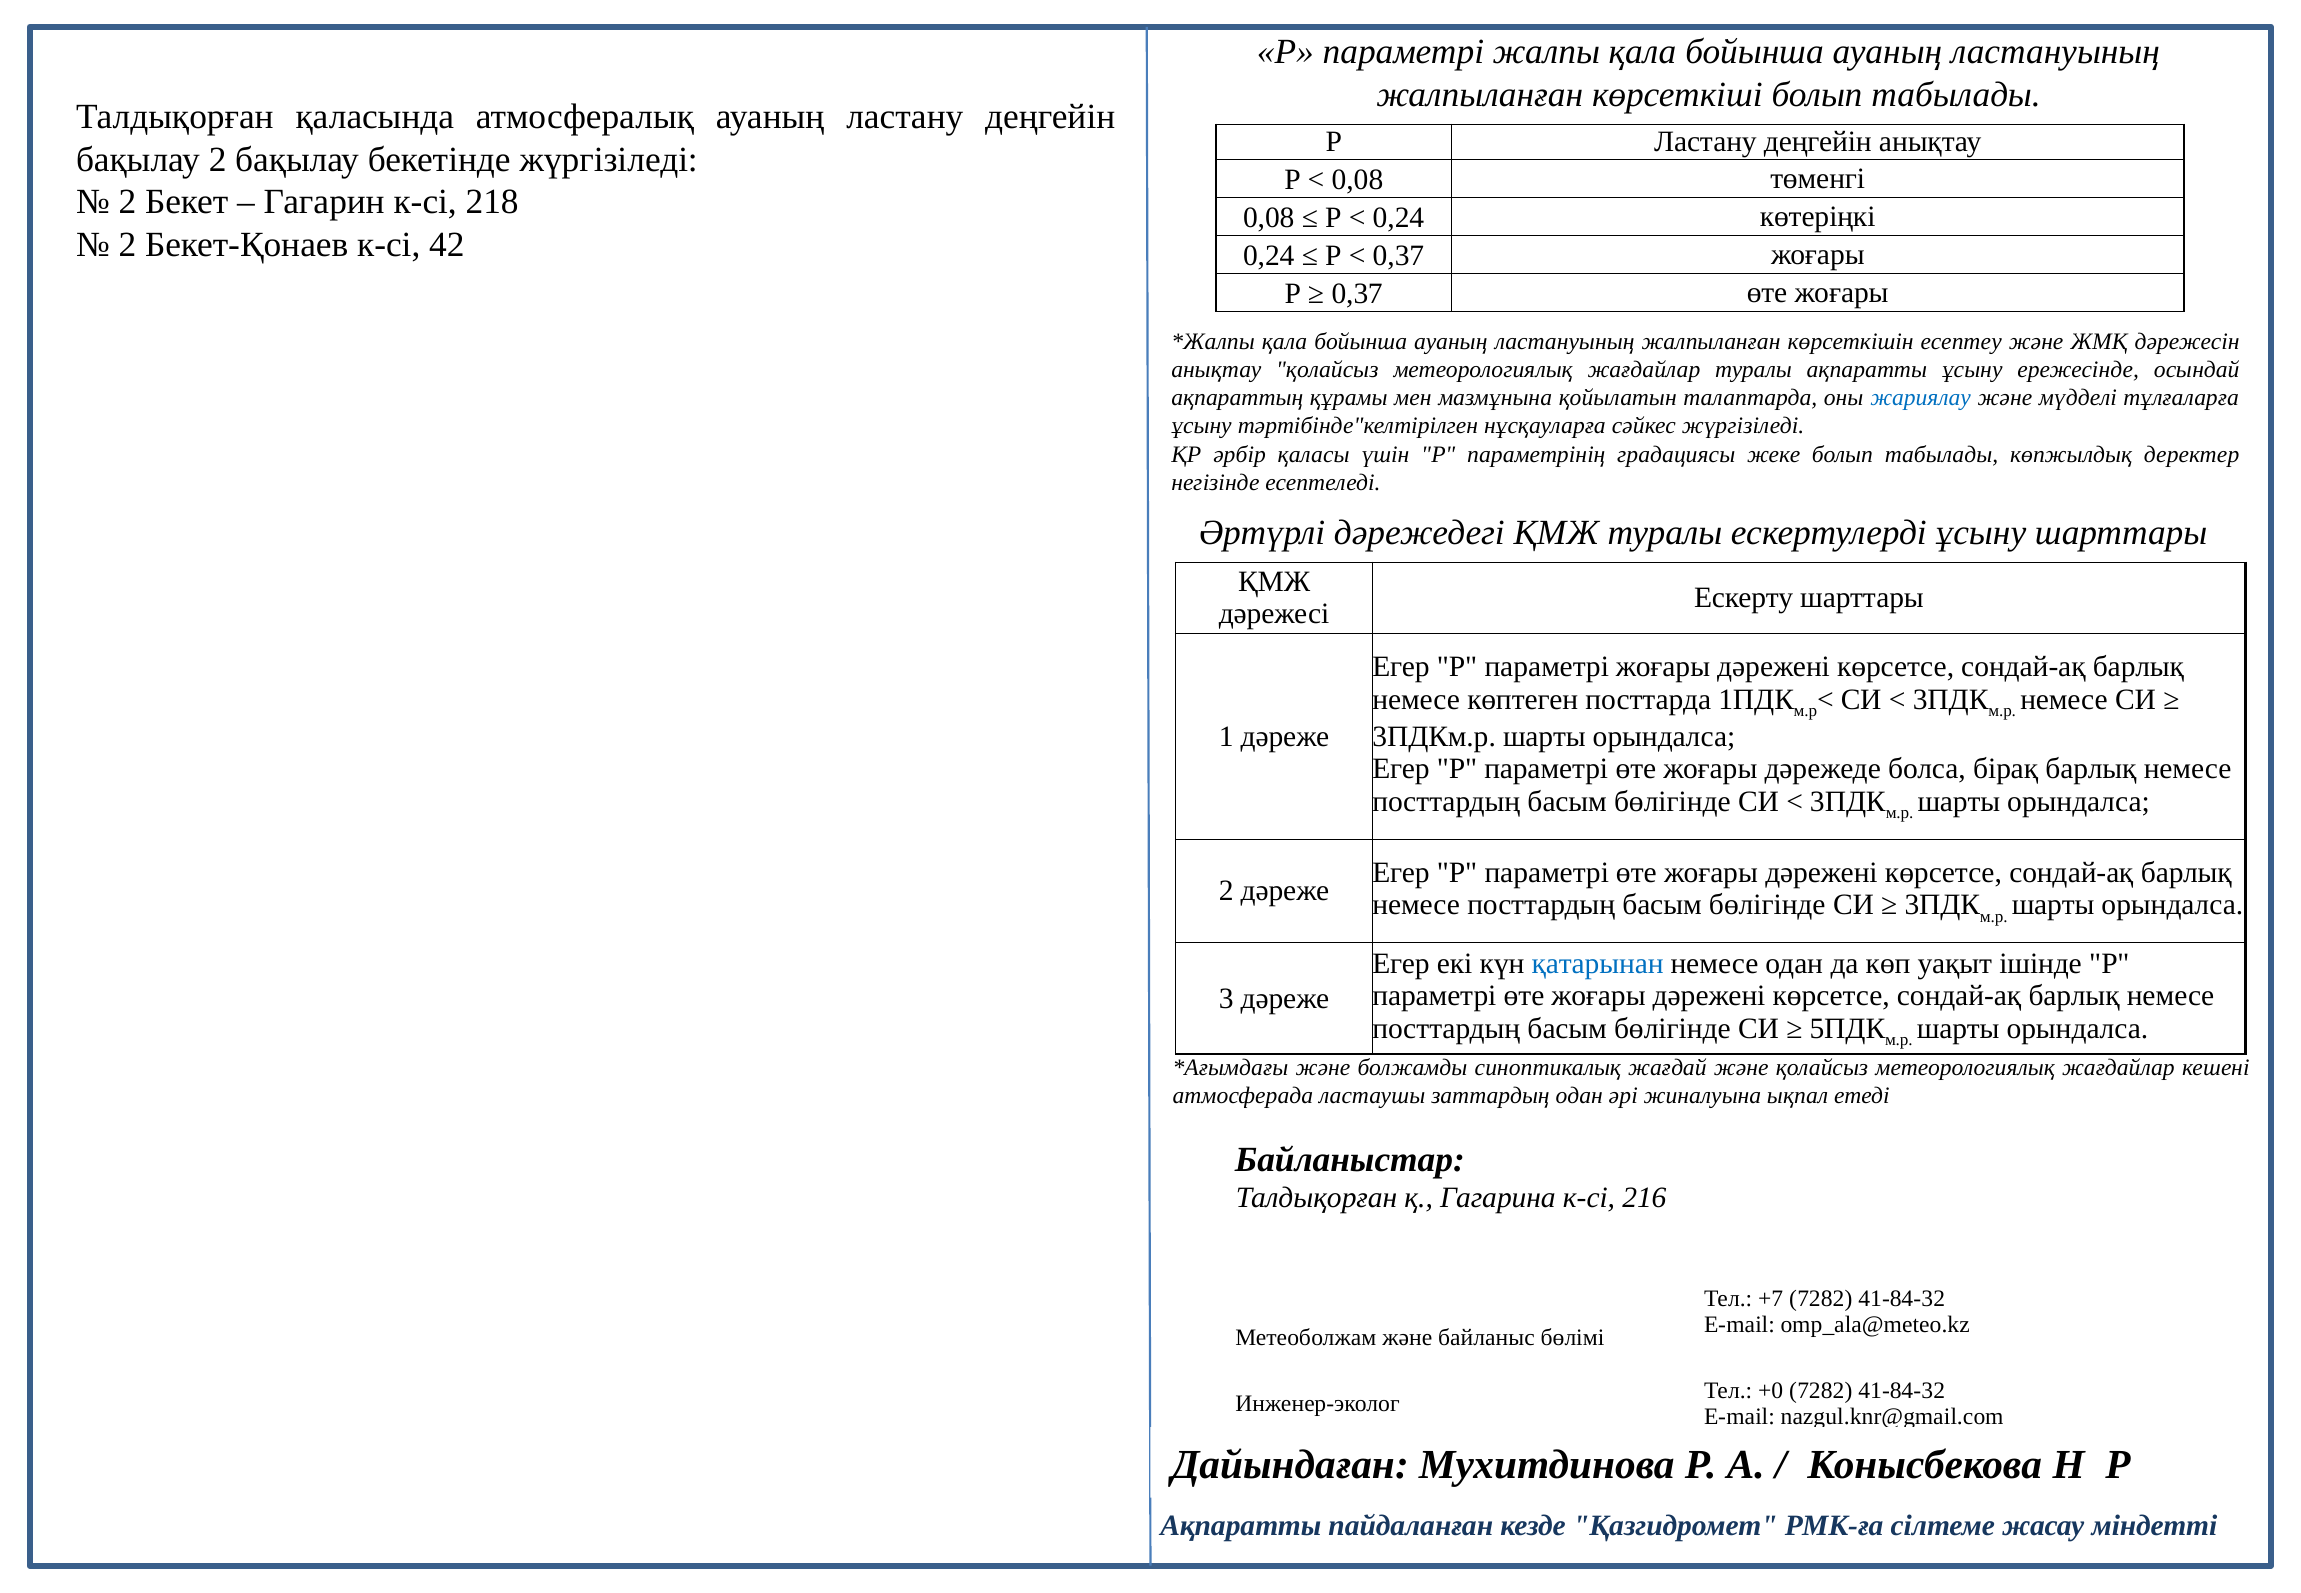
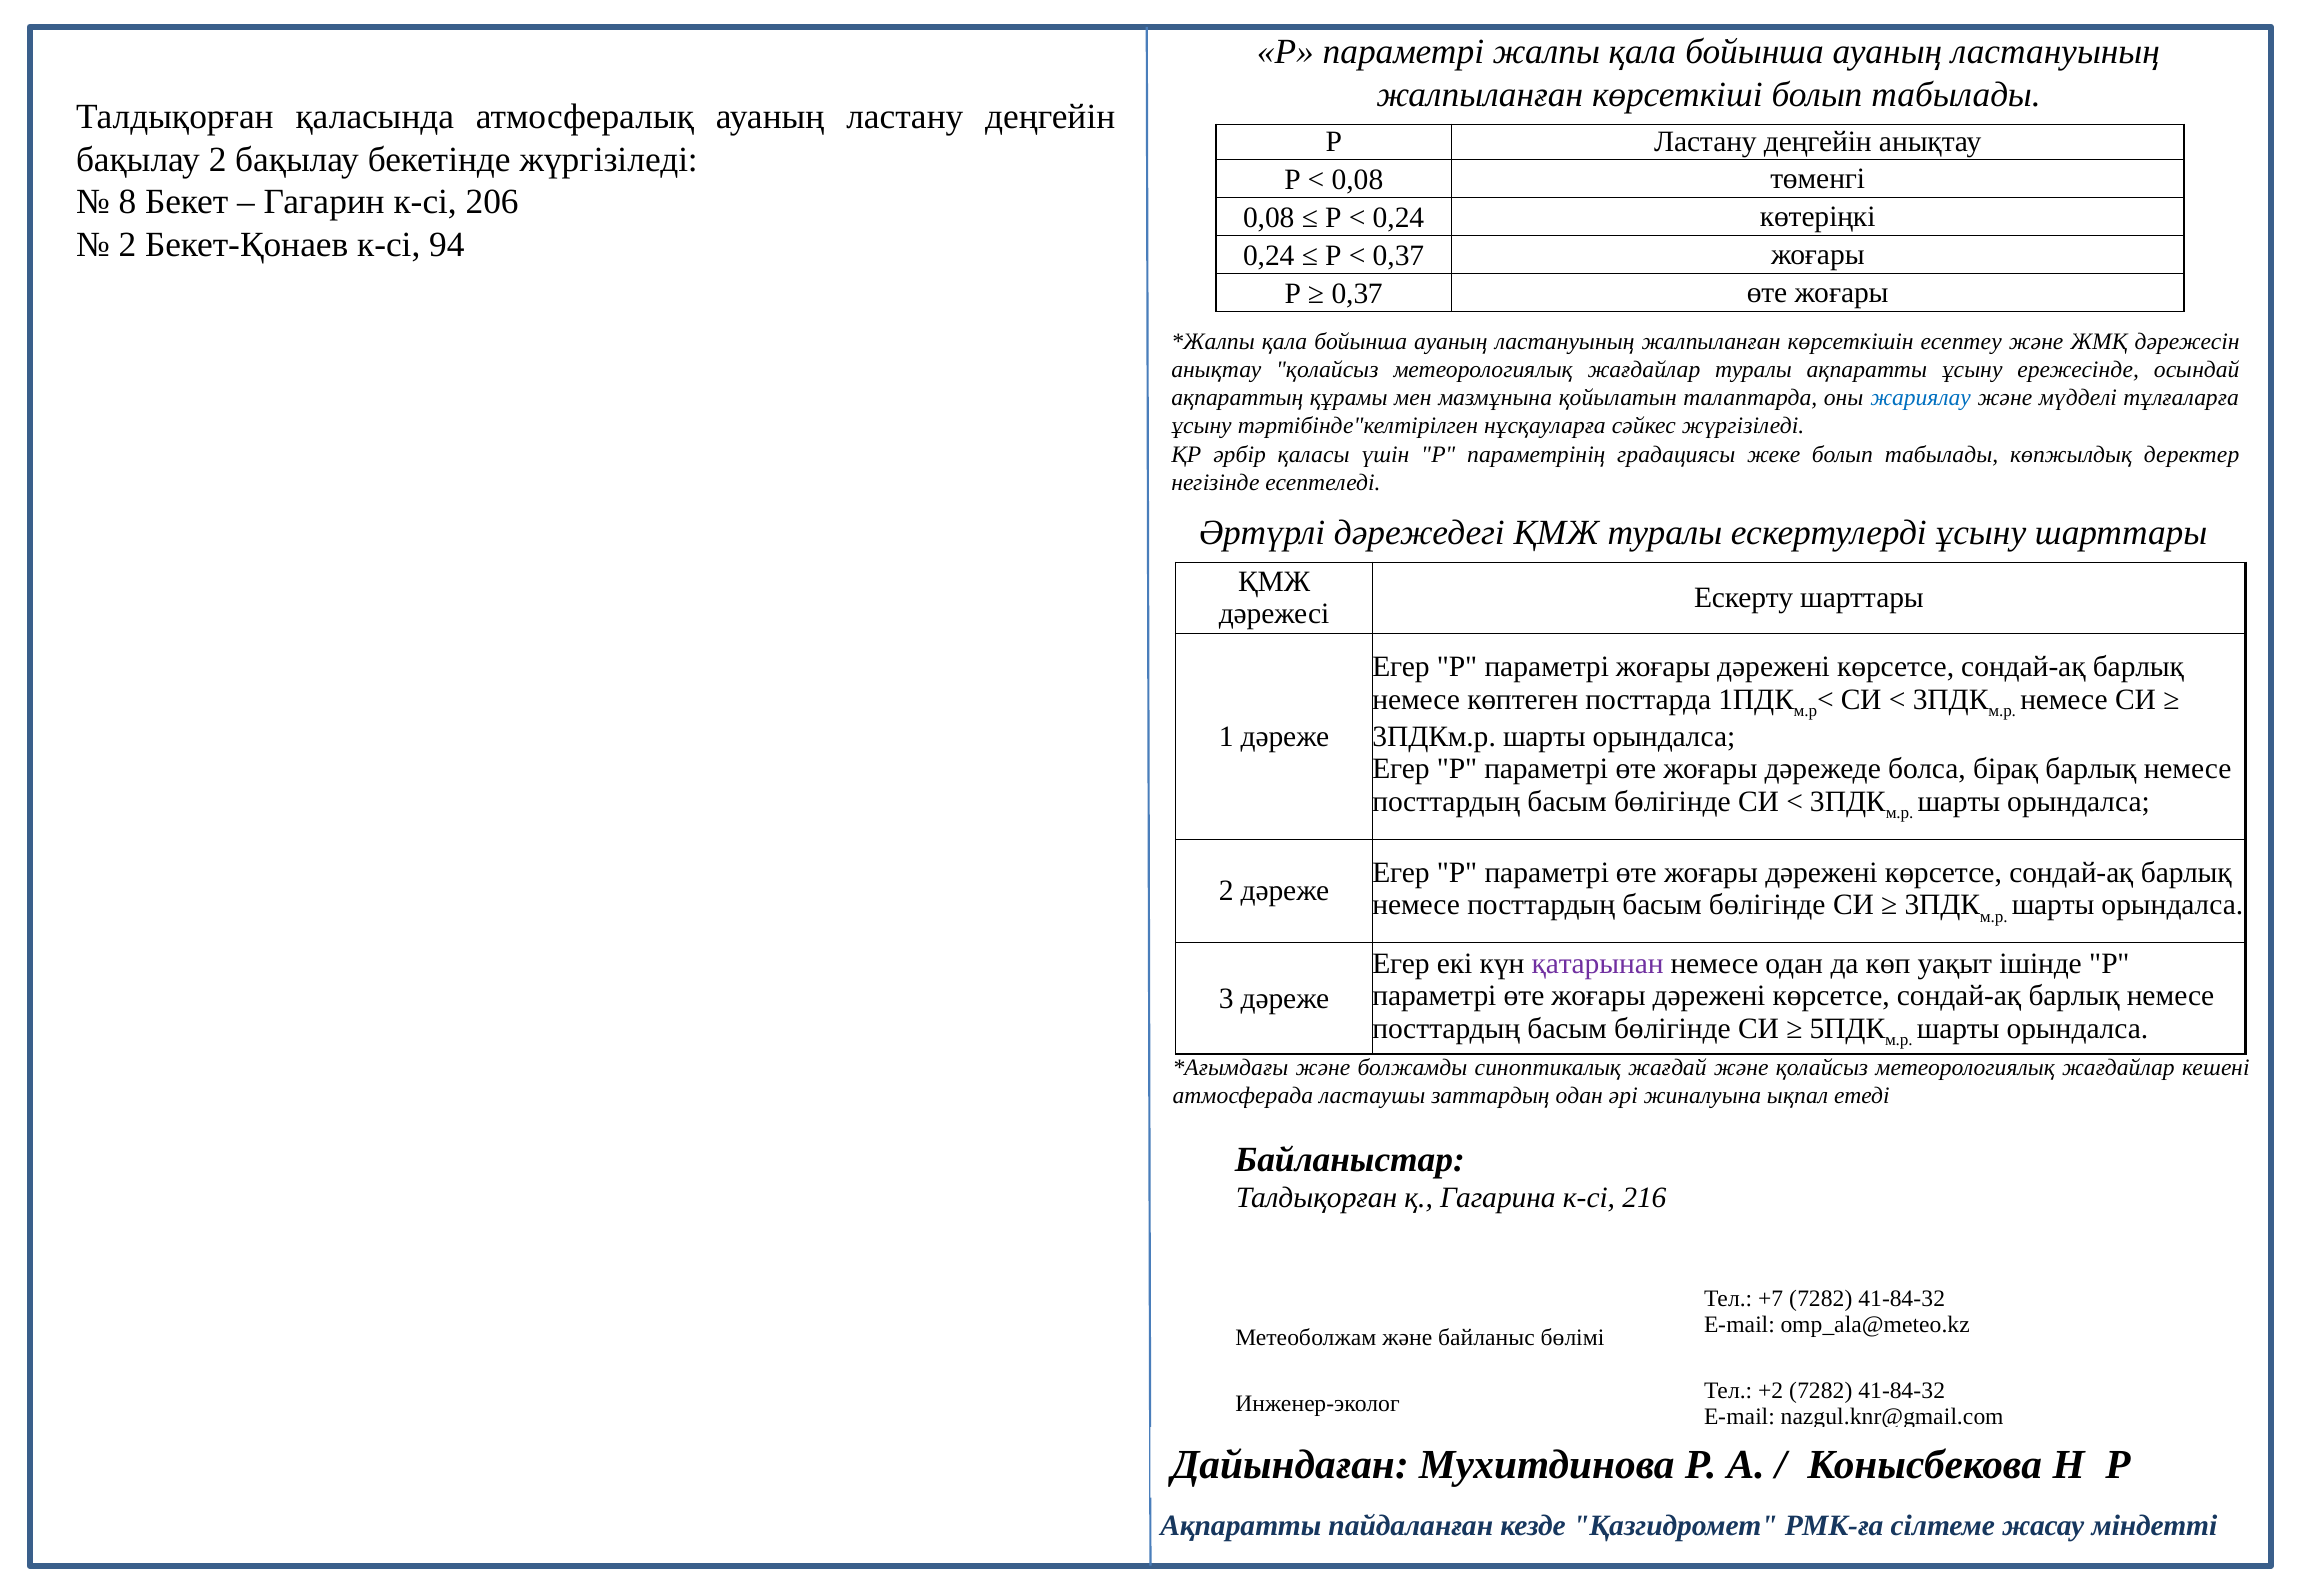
2: 2 -> 8 (128, 202)
218: 218 -> 206 (492, 202)
42: 42 -> 94 (447, 244)
қатарынан colour: blue -> purple (1598, 964)
+0: +0 -> +2 (1771, 1391)
